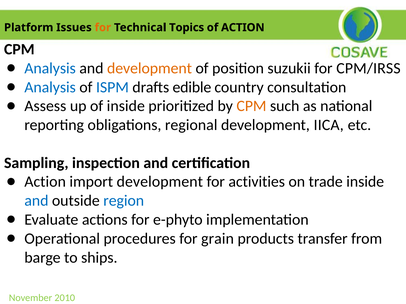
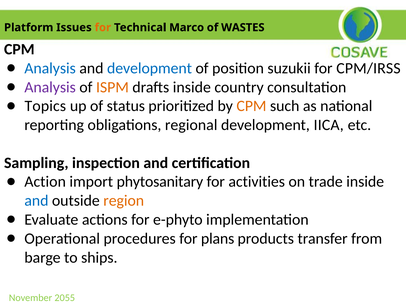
Topics: Topics -> Marco (187, 28)
of ACTION: ACTION -> WASTES (243, 28)
development colour: orange -> blue (149, 68)
Analysis colour: blue -> purple (50, 87)
ISPM colour: blue -> orange (112, 87)
drafts edible: edible -> inside (192, 87)
Assess: Assess -> Topics (45, 106)
of inside: inside -> status (126, 106)
import development: development -> phytosanitary (160, 182)
region colour: blue -> orange (124, 201)
grain: grain -> plans (218, 239)
2010: 2010 -> 2055 (65, 298)
